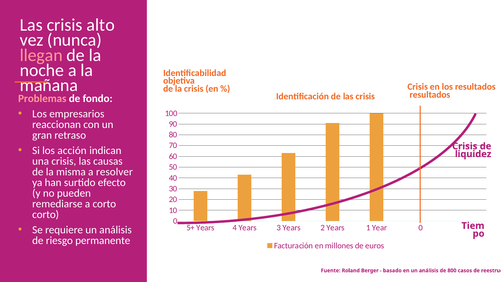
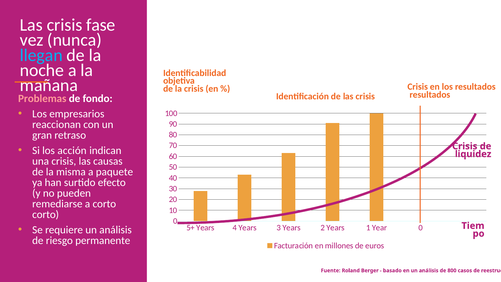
alto: alto -> fase (101, 25)
llegan colour: pink -> light blue (41, 55)
resolver: resolver -> paquete (114, 172)
